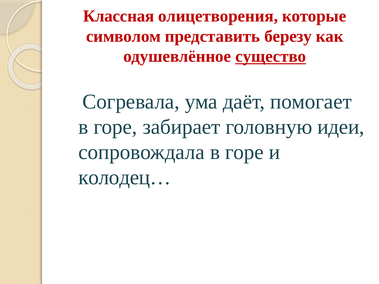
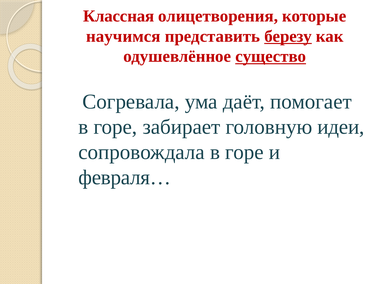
символом: символом -> научимся (123, 36)
березу underline: none -> present (288, 36)
колодец…: колодец… -> февраля… (125, 178)
